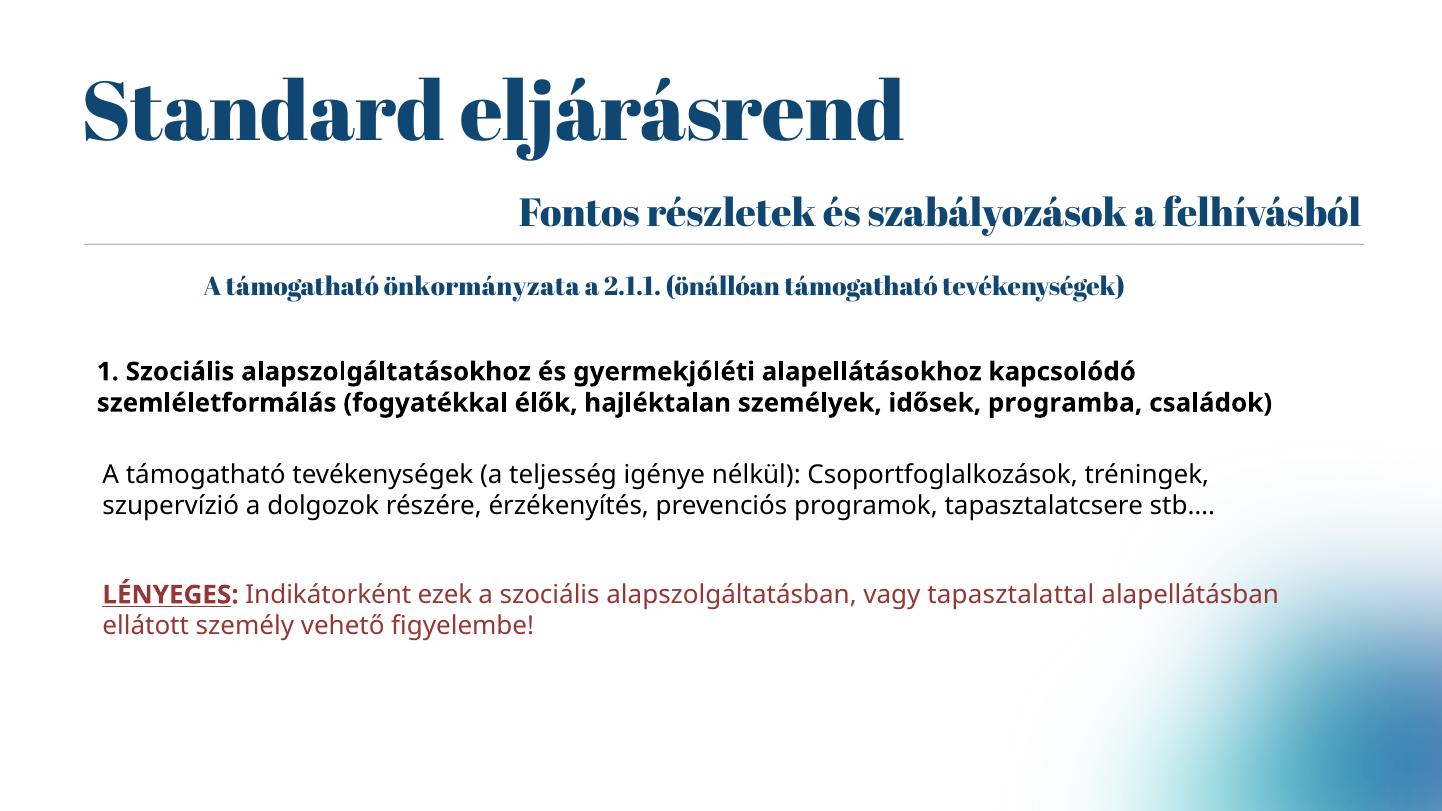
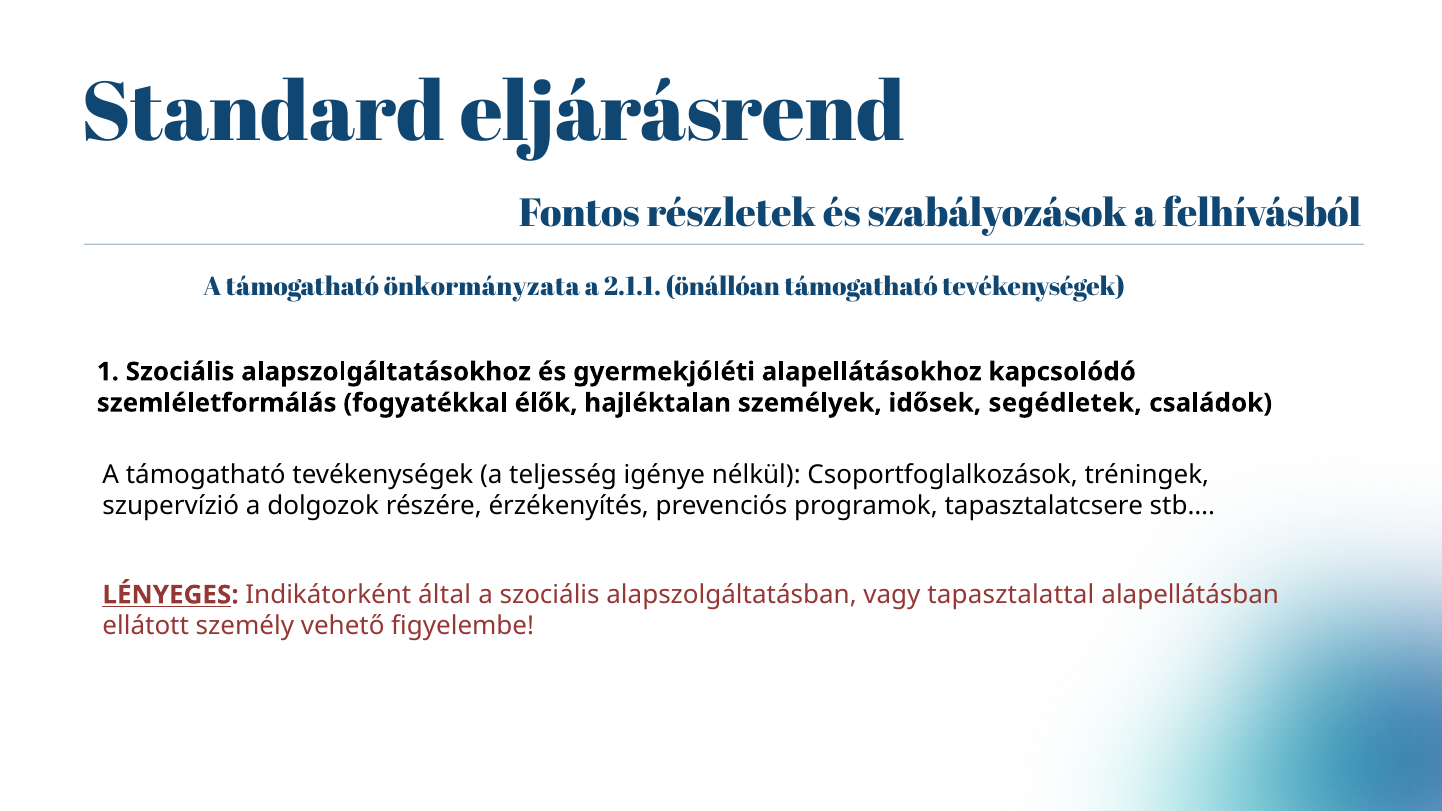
programba: programba -> segédletek (1065, 403)
ezek: ezek -> által (445, 595)
